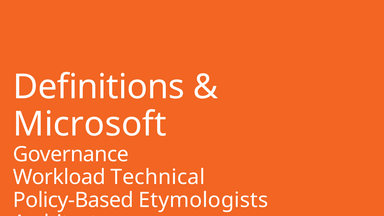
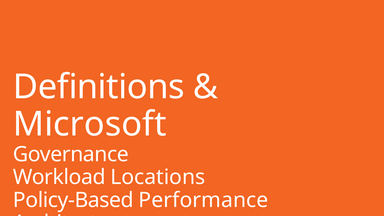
Technical: Technical -> Locations (158, 177)
Etymologists: Etymologists -> Performance (203, 200)
